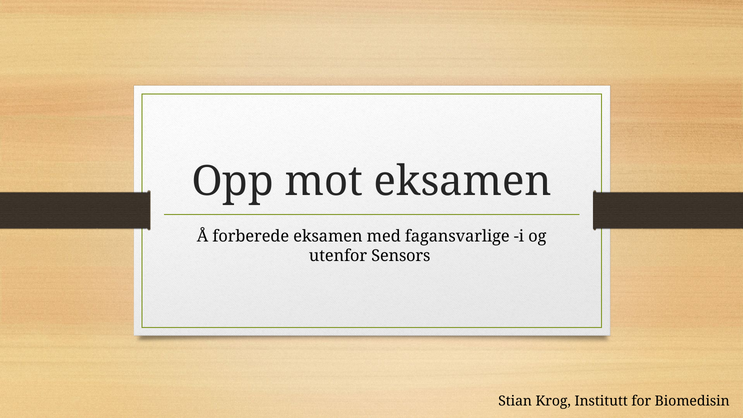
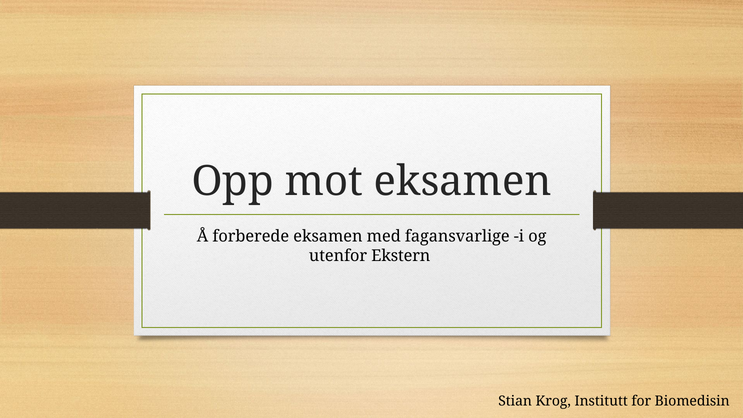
Sensors: Sensors -> Ekstern (401, 256)
